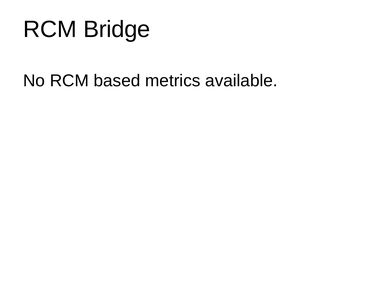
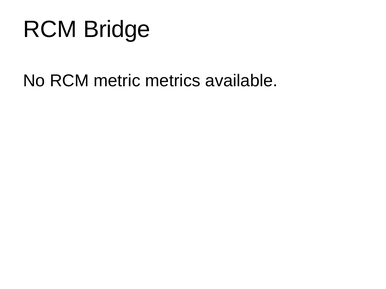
based: based -> metric (117, 81)
